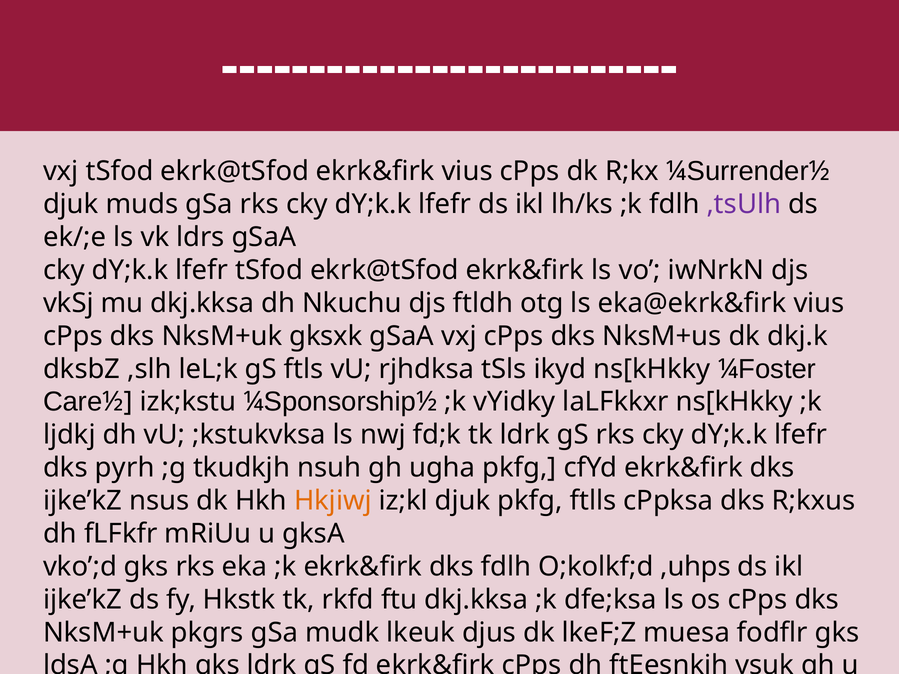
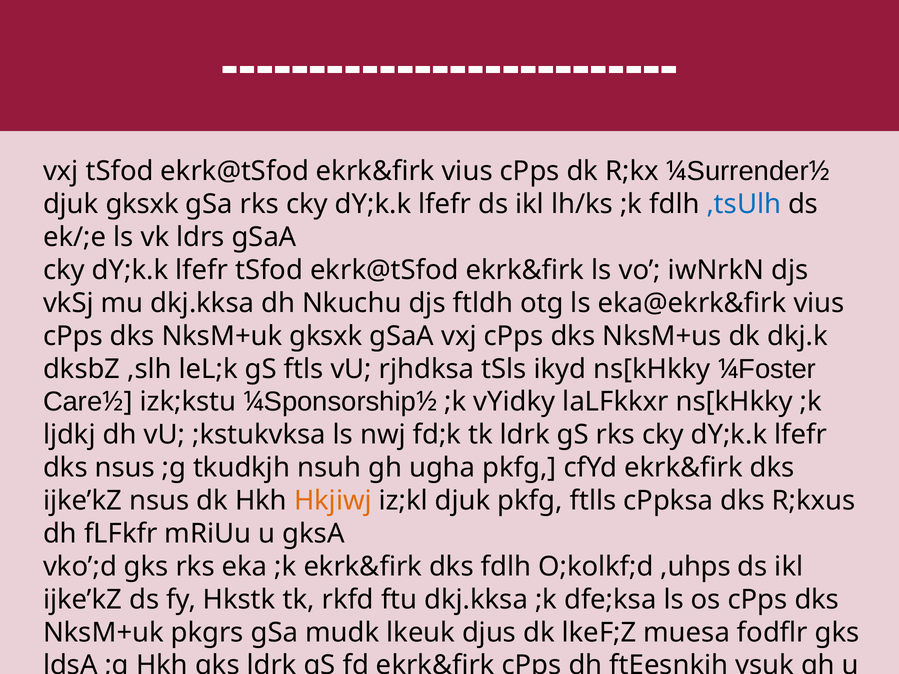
djuk muds: muds -> gksxk (142, 204)
,tsUlh colour: purple -> blue (744, 204)
dks pyrh: pyrh -> nsus (125, 468)
